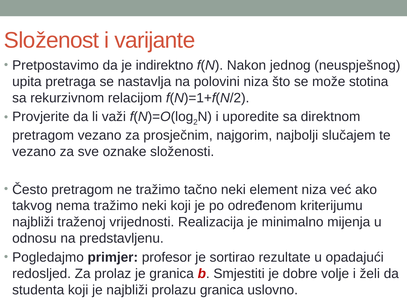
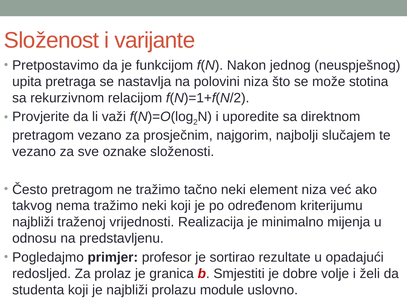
indirektno: indirektno -> funkcijom (164, 65)
prolazu granica: granica -> module (222, 290)
